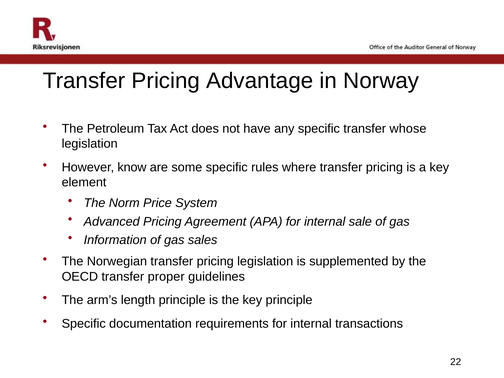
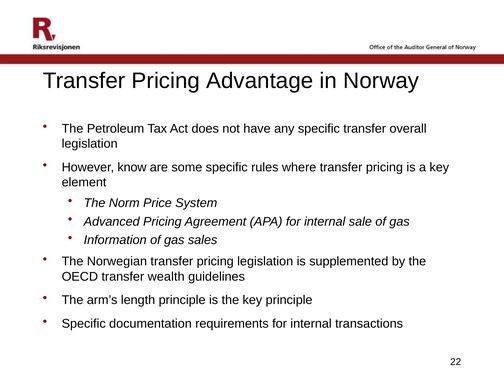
whose: whose -> overall (408, 129)
proper: proper -> wealth (166, 277)
